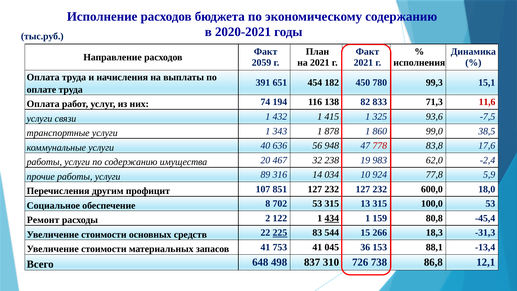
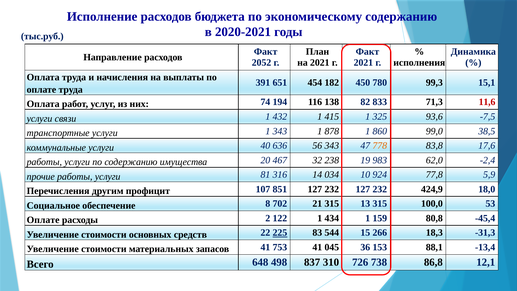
2059: 2059 -> 2052 (262, 62)
56 948: 948 -> 343 (332, 146)
778 colour: red -> orange (380, 146)
89: 89 -> 81 (265, 175)
600,0: 600,0 -> 424,9 (432, 189)
702 53: 53 -> 21 (317, 204)
Ремонт: Ремонт -> Оплате (43, 220)
434 underline: present -> none (332, 218)
